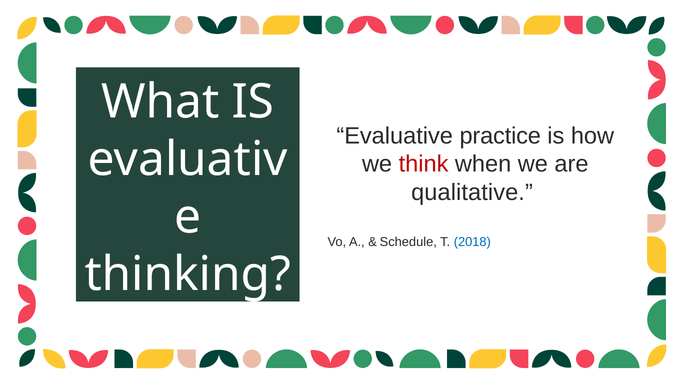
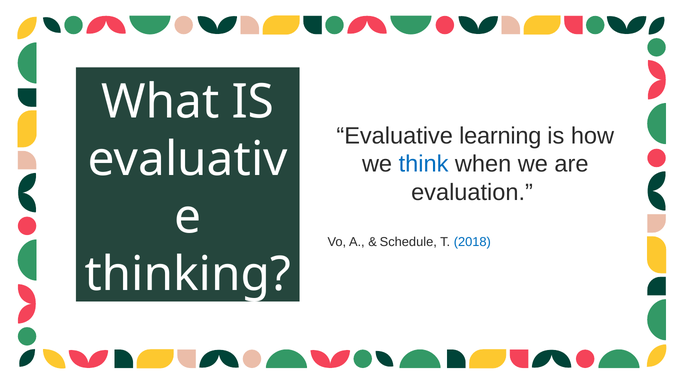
practice: practice -> learning (500, 136)
think colour: red -> blue (424, 164)
qualitative: qualitative -> evaluation (472, 192)
